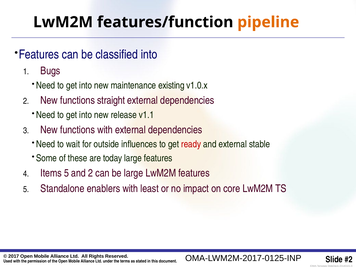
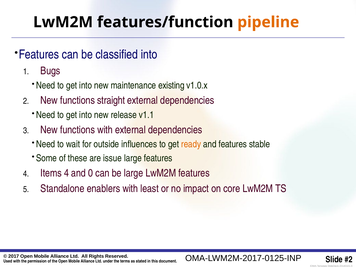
ready colour: red -> orange (191, 144)
and external: external -> features (233, 144)
today: today -> issue (112, 158)
Items 5: 5 -> 4 (66, 173)
and 2: 2 -> 0 (91, 173)
